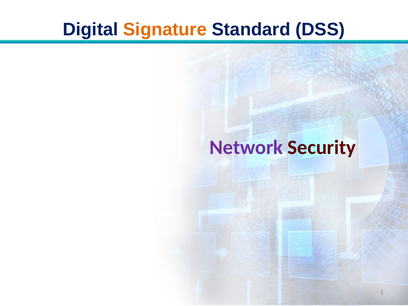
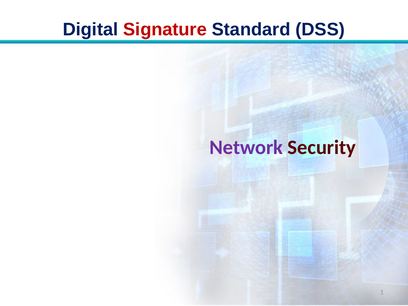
Signature colour: orange -> red (165, 29)
